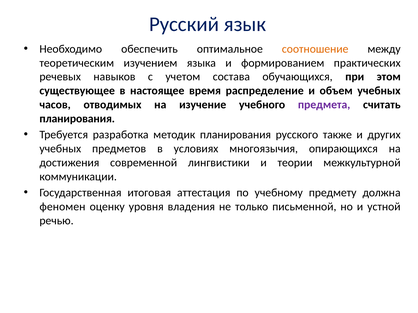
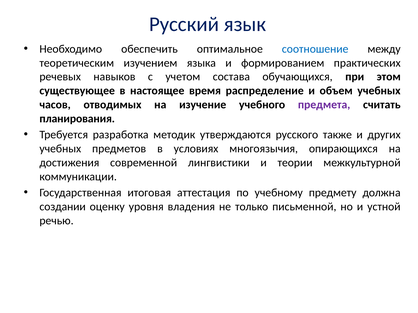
соотношение colour: orange -> blue (315, 49)
методик планирования: планирования -> утверждаются (235, 135)
феномен: феномен -> создании (63, 207)
